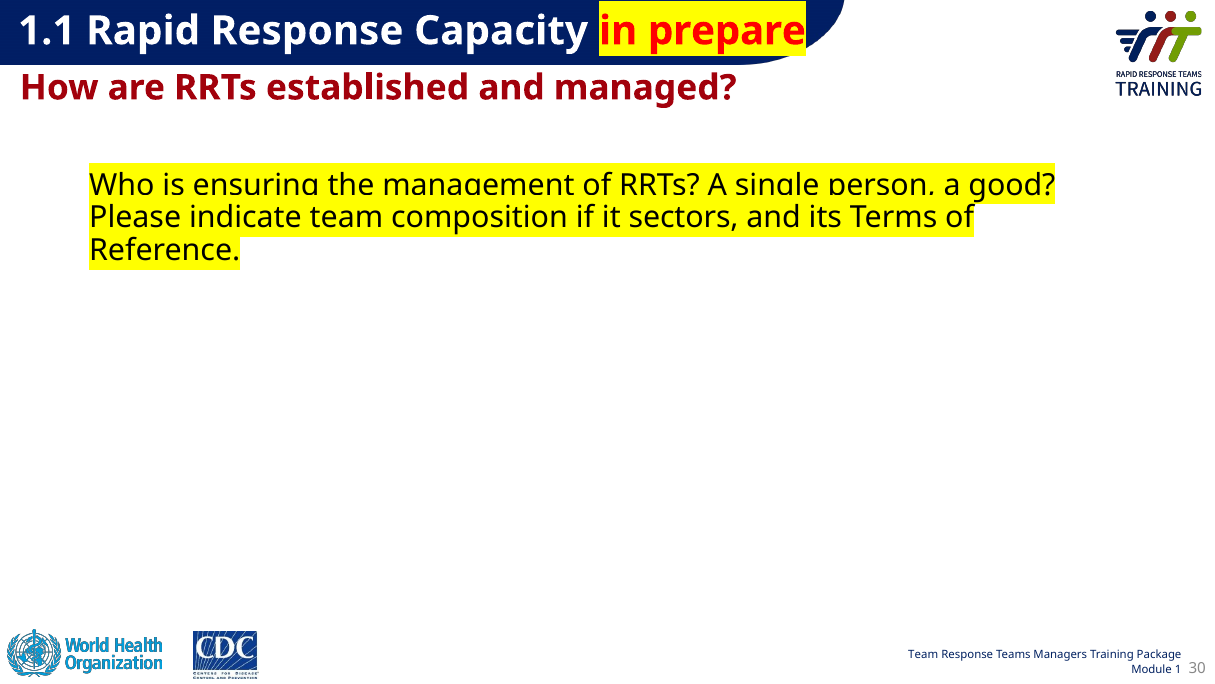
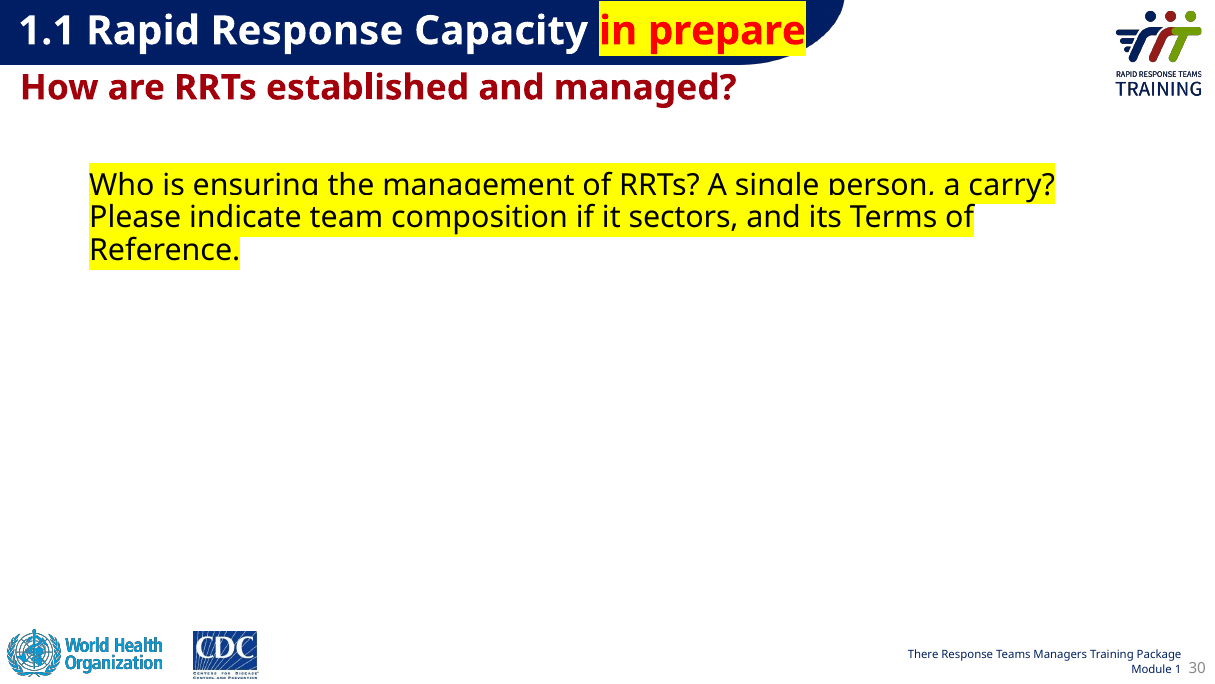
good: good -> carry (1012, 185)
Team: Team -> There (923, 654)
